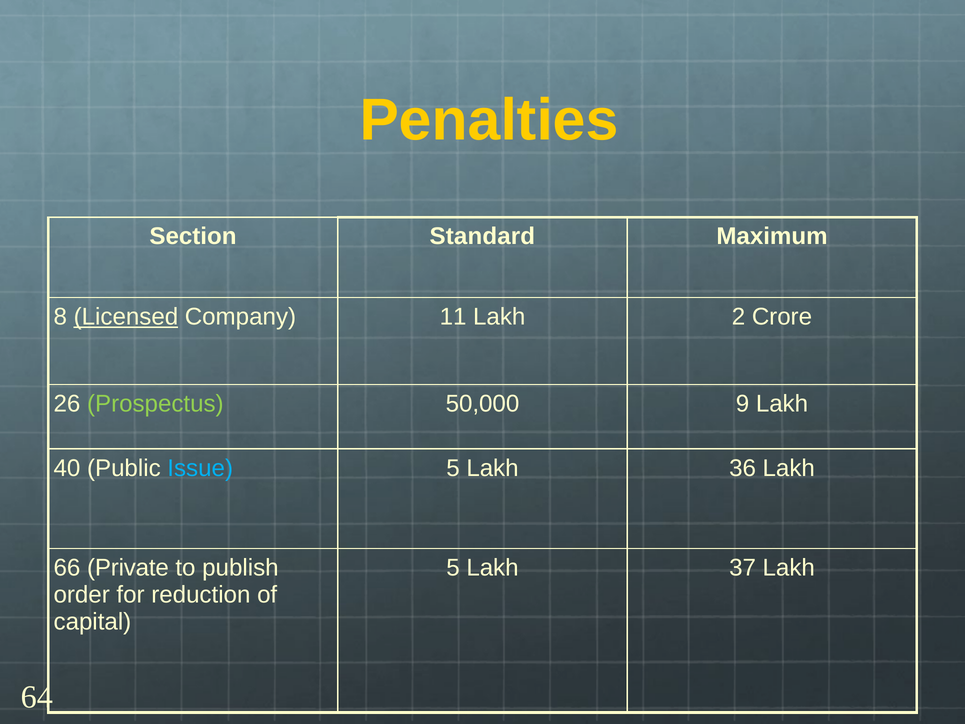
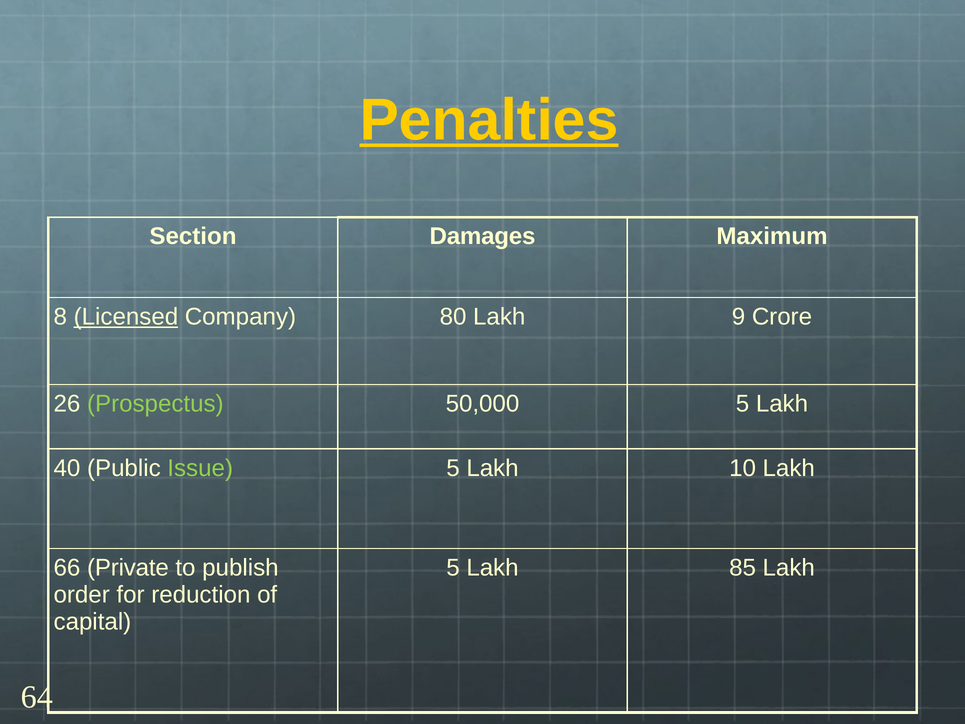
Penalties underline: none -> present (489, 120)
Standard: Standard -> Damages (483, 236)
11: 11 -> 80 (453, 317)
2: 2 -> 9 (739, 317)
50,000 9: 9 -> 5 (743, 404)
Issue colour: light blue -> light green (200, 468)
36: 36 -> 10 (743, 468)
37: 37 -> 85 (743, 568)
